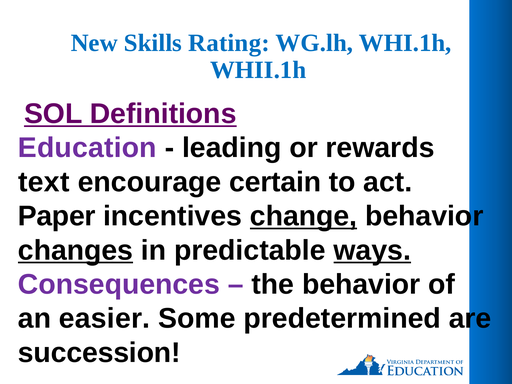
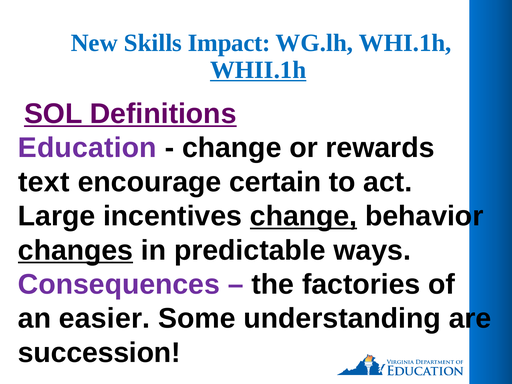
Rating: Rating -> Impact (229, 43)
WHII.1h underline: none -> present (258, 70)
leading: leading -> change (232, 148)
Paper: Paper -> Large (57, 216)
ways underline: present -> none (372, 250)
the behavior: behavior -> factories (361, 284)
predetermined: predetermined -> understanding (342, 319)
